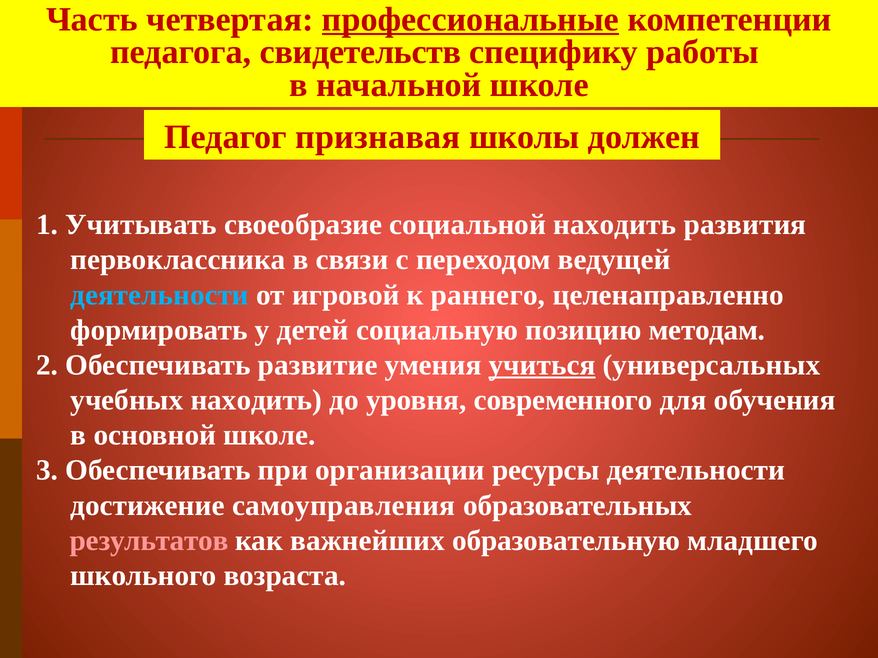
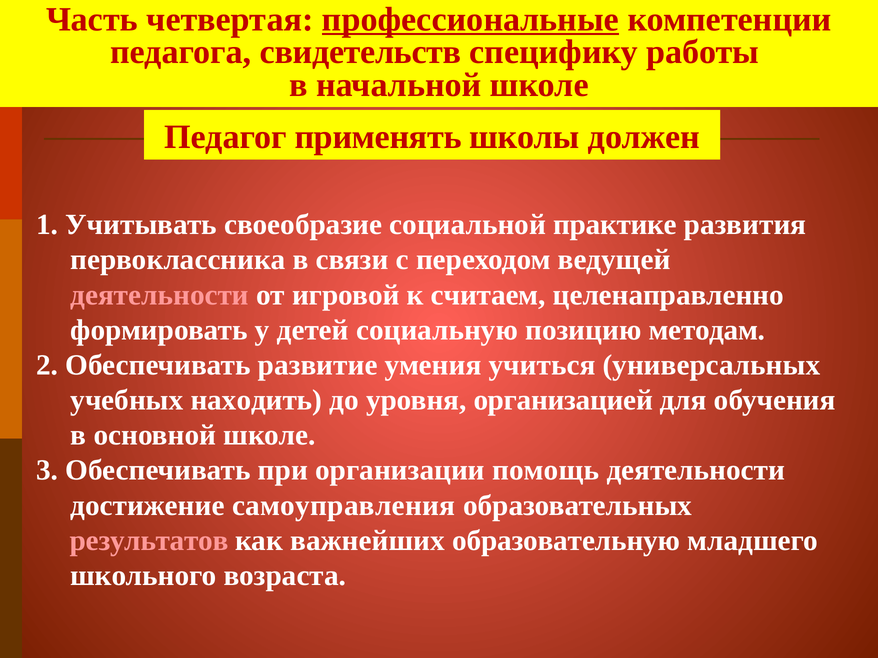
признавая: признавая -> применять (378, 137)
социальной находить: находить -> практике (615, 225)
деятельности colour: light blue -> pink (160, 295)
раннего: раннего -> считаем (488, 295)
учиться underline: present -> none (542, 365)
современного: современного -> организацией (563, 400)
ресурсы: ресурсы -> помощь (546, 471)
